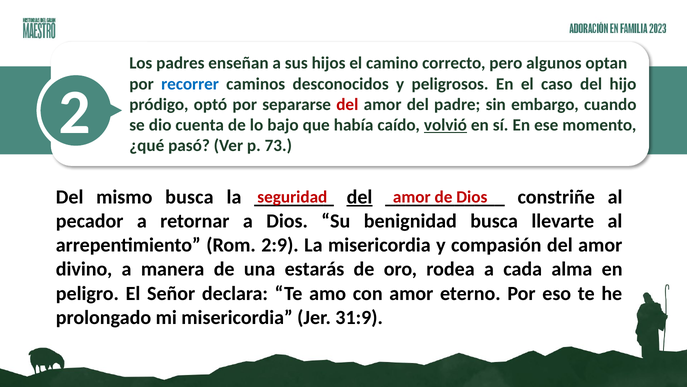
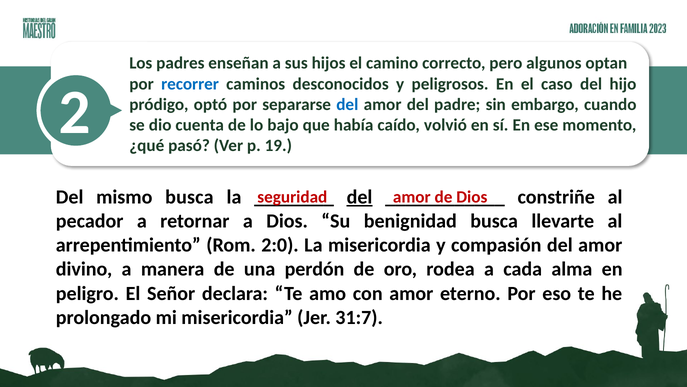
del colour: red -> blue (347, 104)
volvió underline: present -> none (445, 125)
73: 73 -> 19 (278, 146)
2:9: 2:9 -> 2:0 (280, 245)
estarás: estarás -> perdón (314, 269)
31:9: 31:9 -> 31:7 (359, 317)
